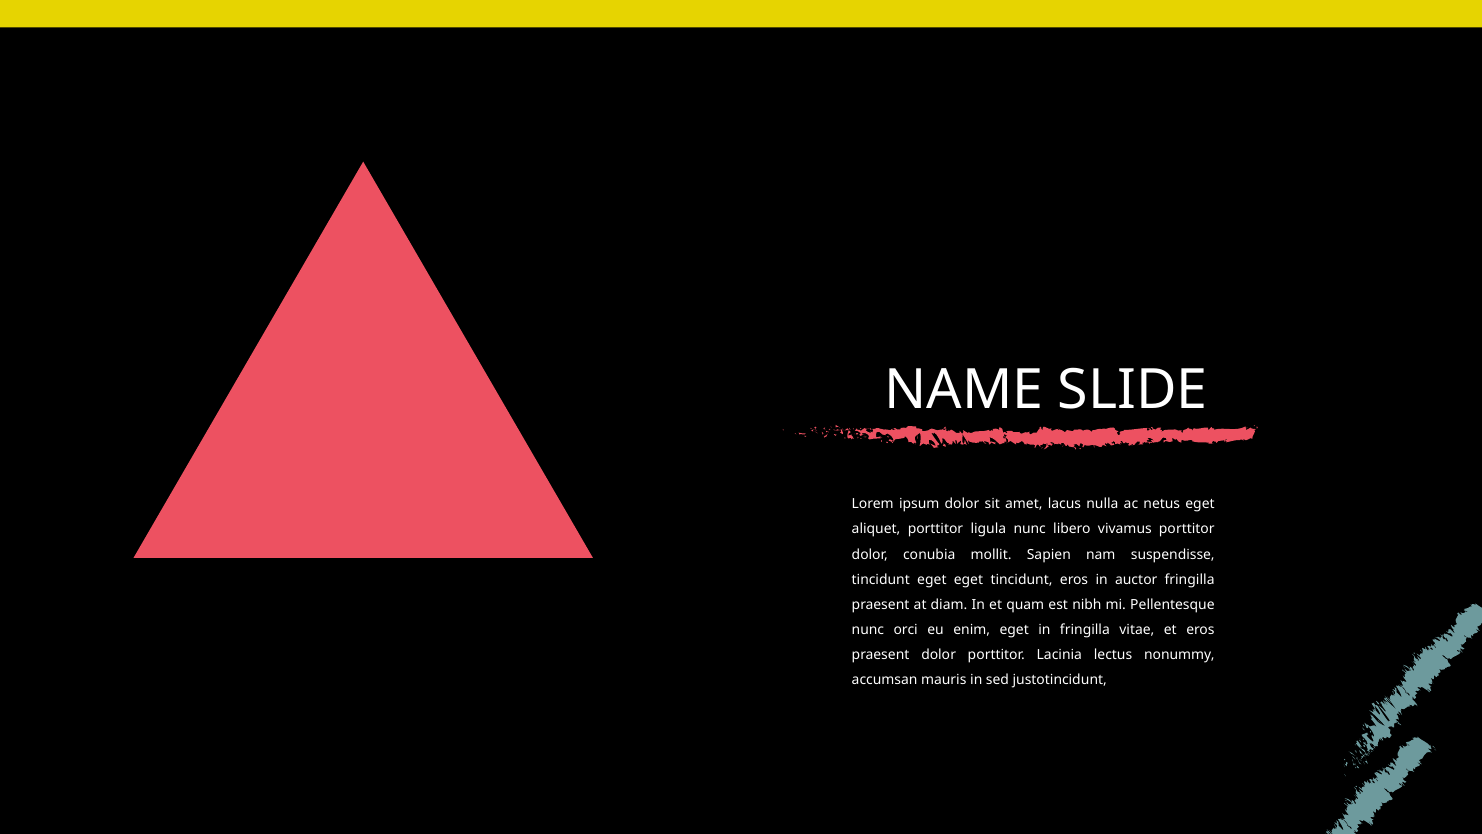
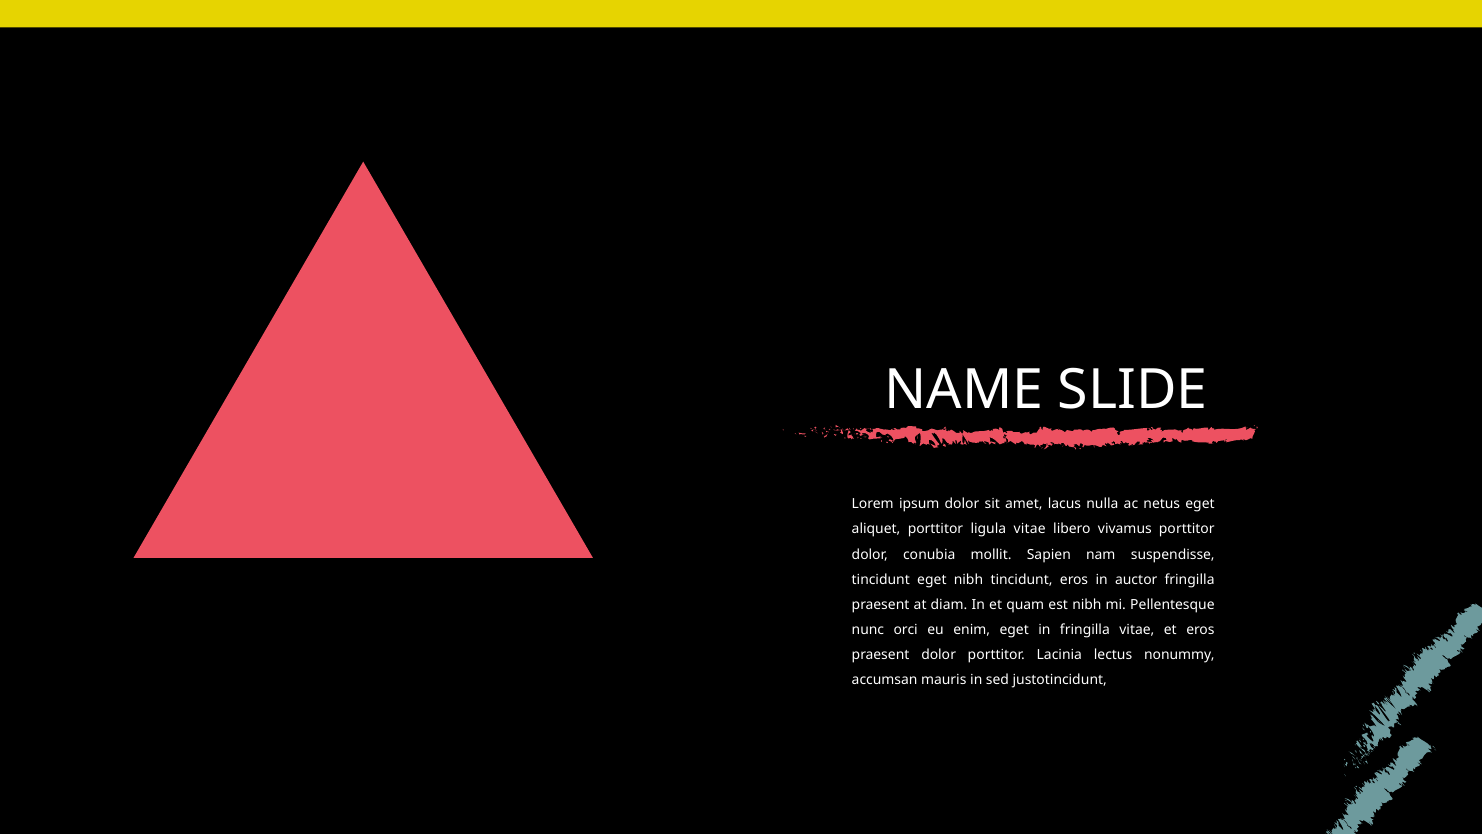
ligula nunc: nunc -> vitae (1030, 529)
eget eget: eget -> nibh (968, 579)
